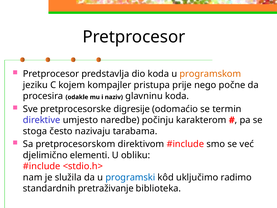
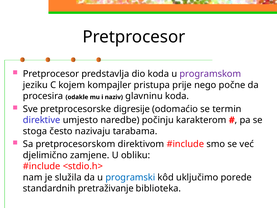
programskom colour: orange -> purple (210, 74)
elementi: elementi -> zamjene (90, 155)
radimo: radimo -> porede (236, 177)
